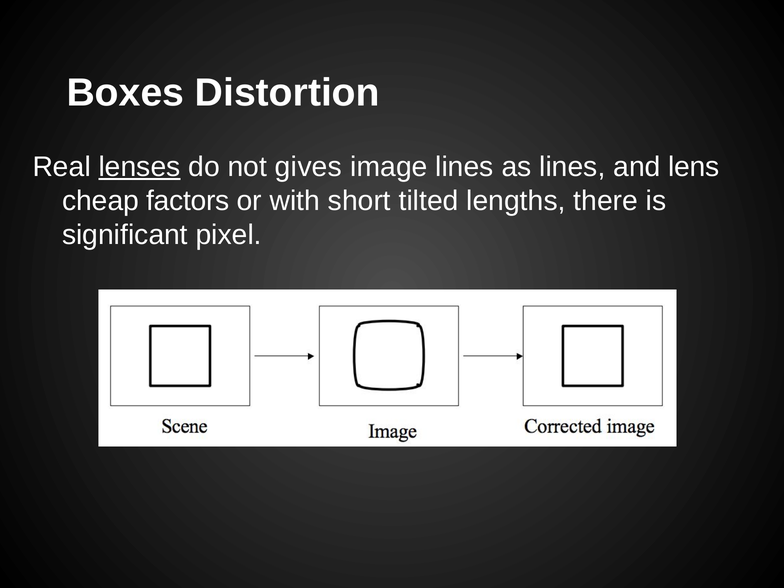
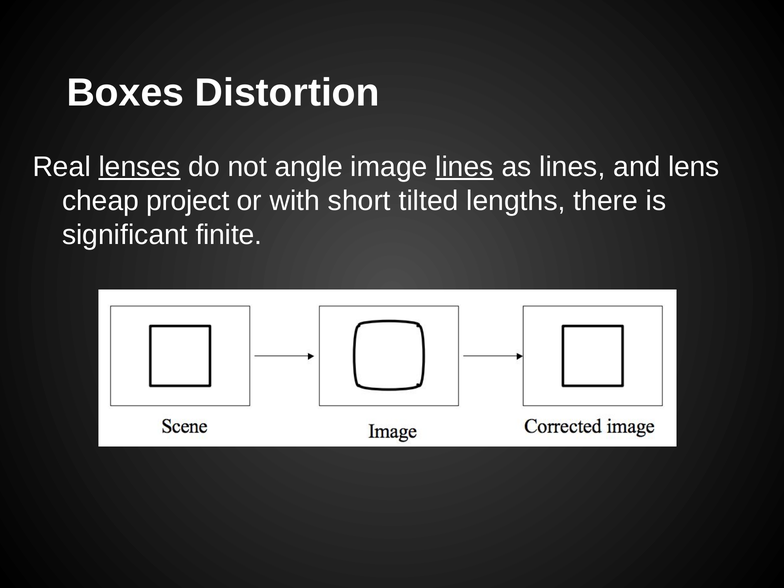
gives: gives -> angle (309, 167)
lines underline: none -> present (464, 167)
factors: factors -> project (188, 201)
pixel: pixel -> finite (229, 235)
